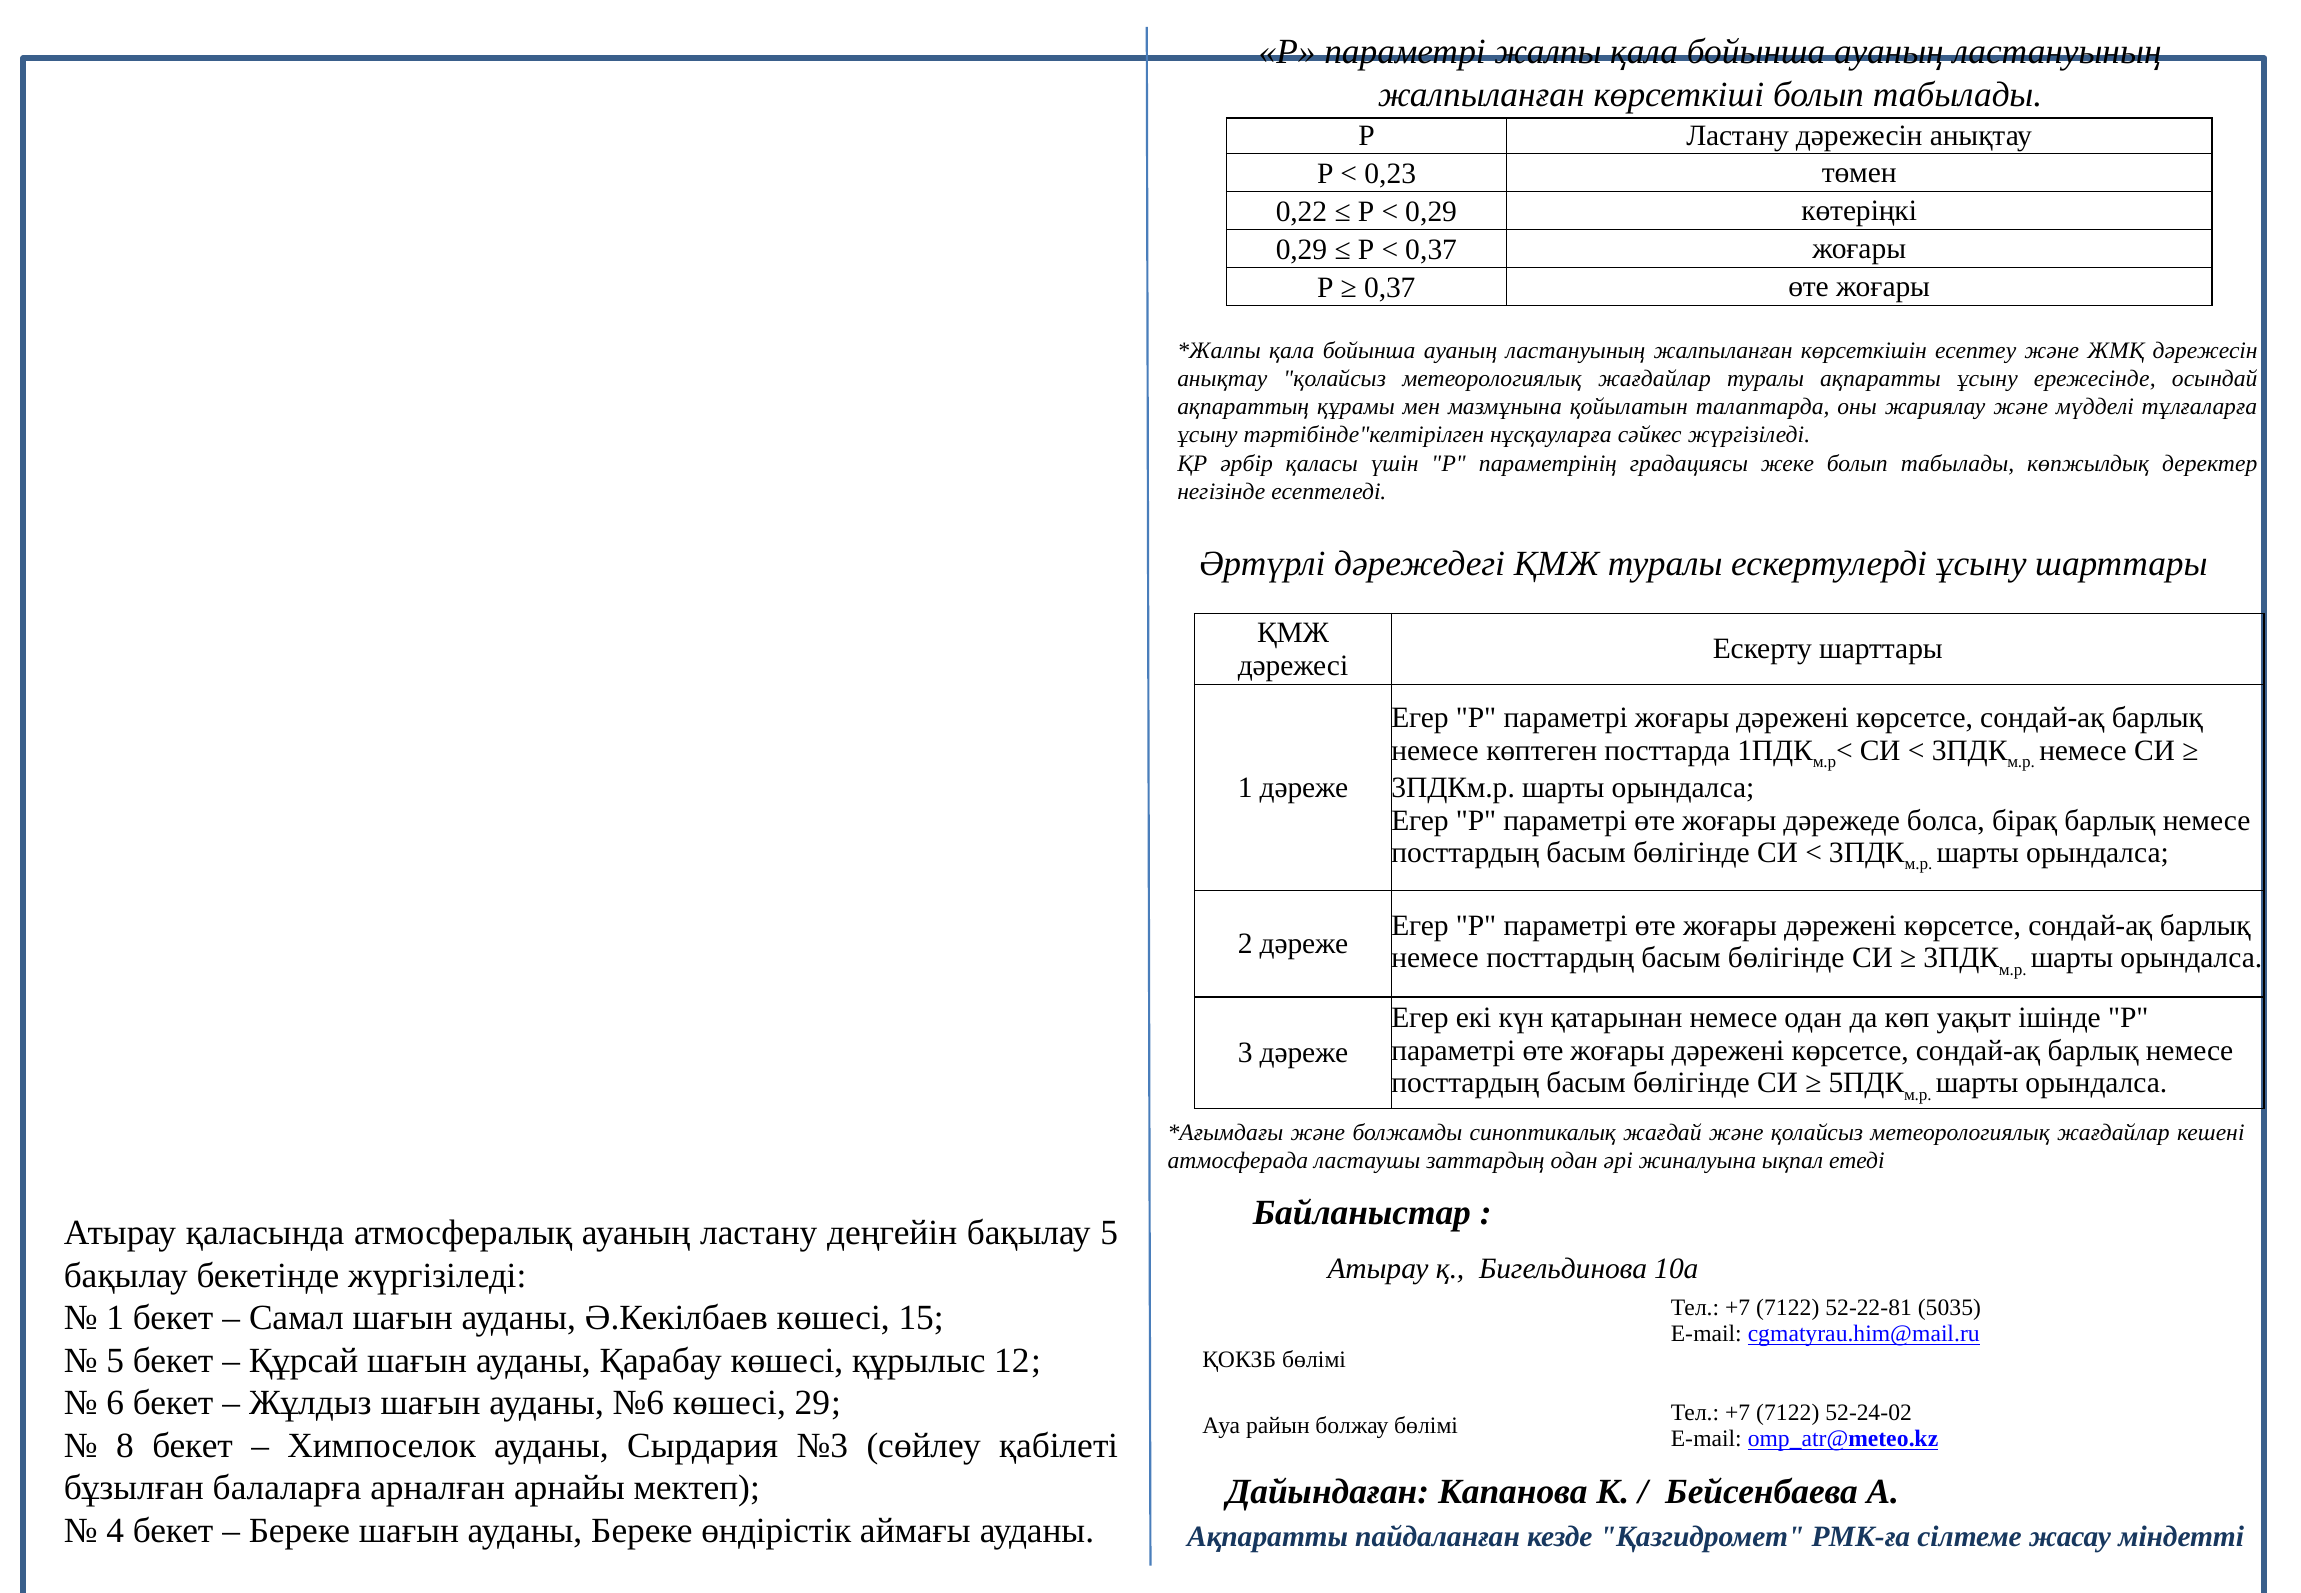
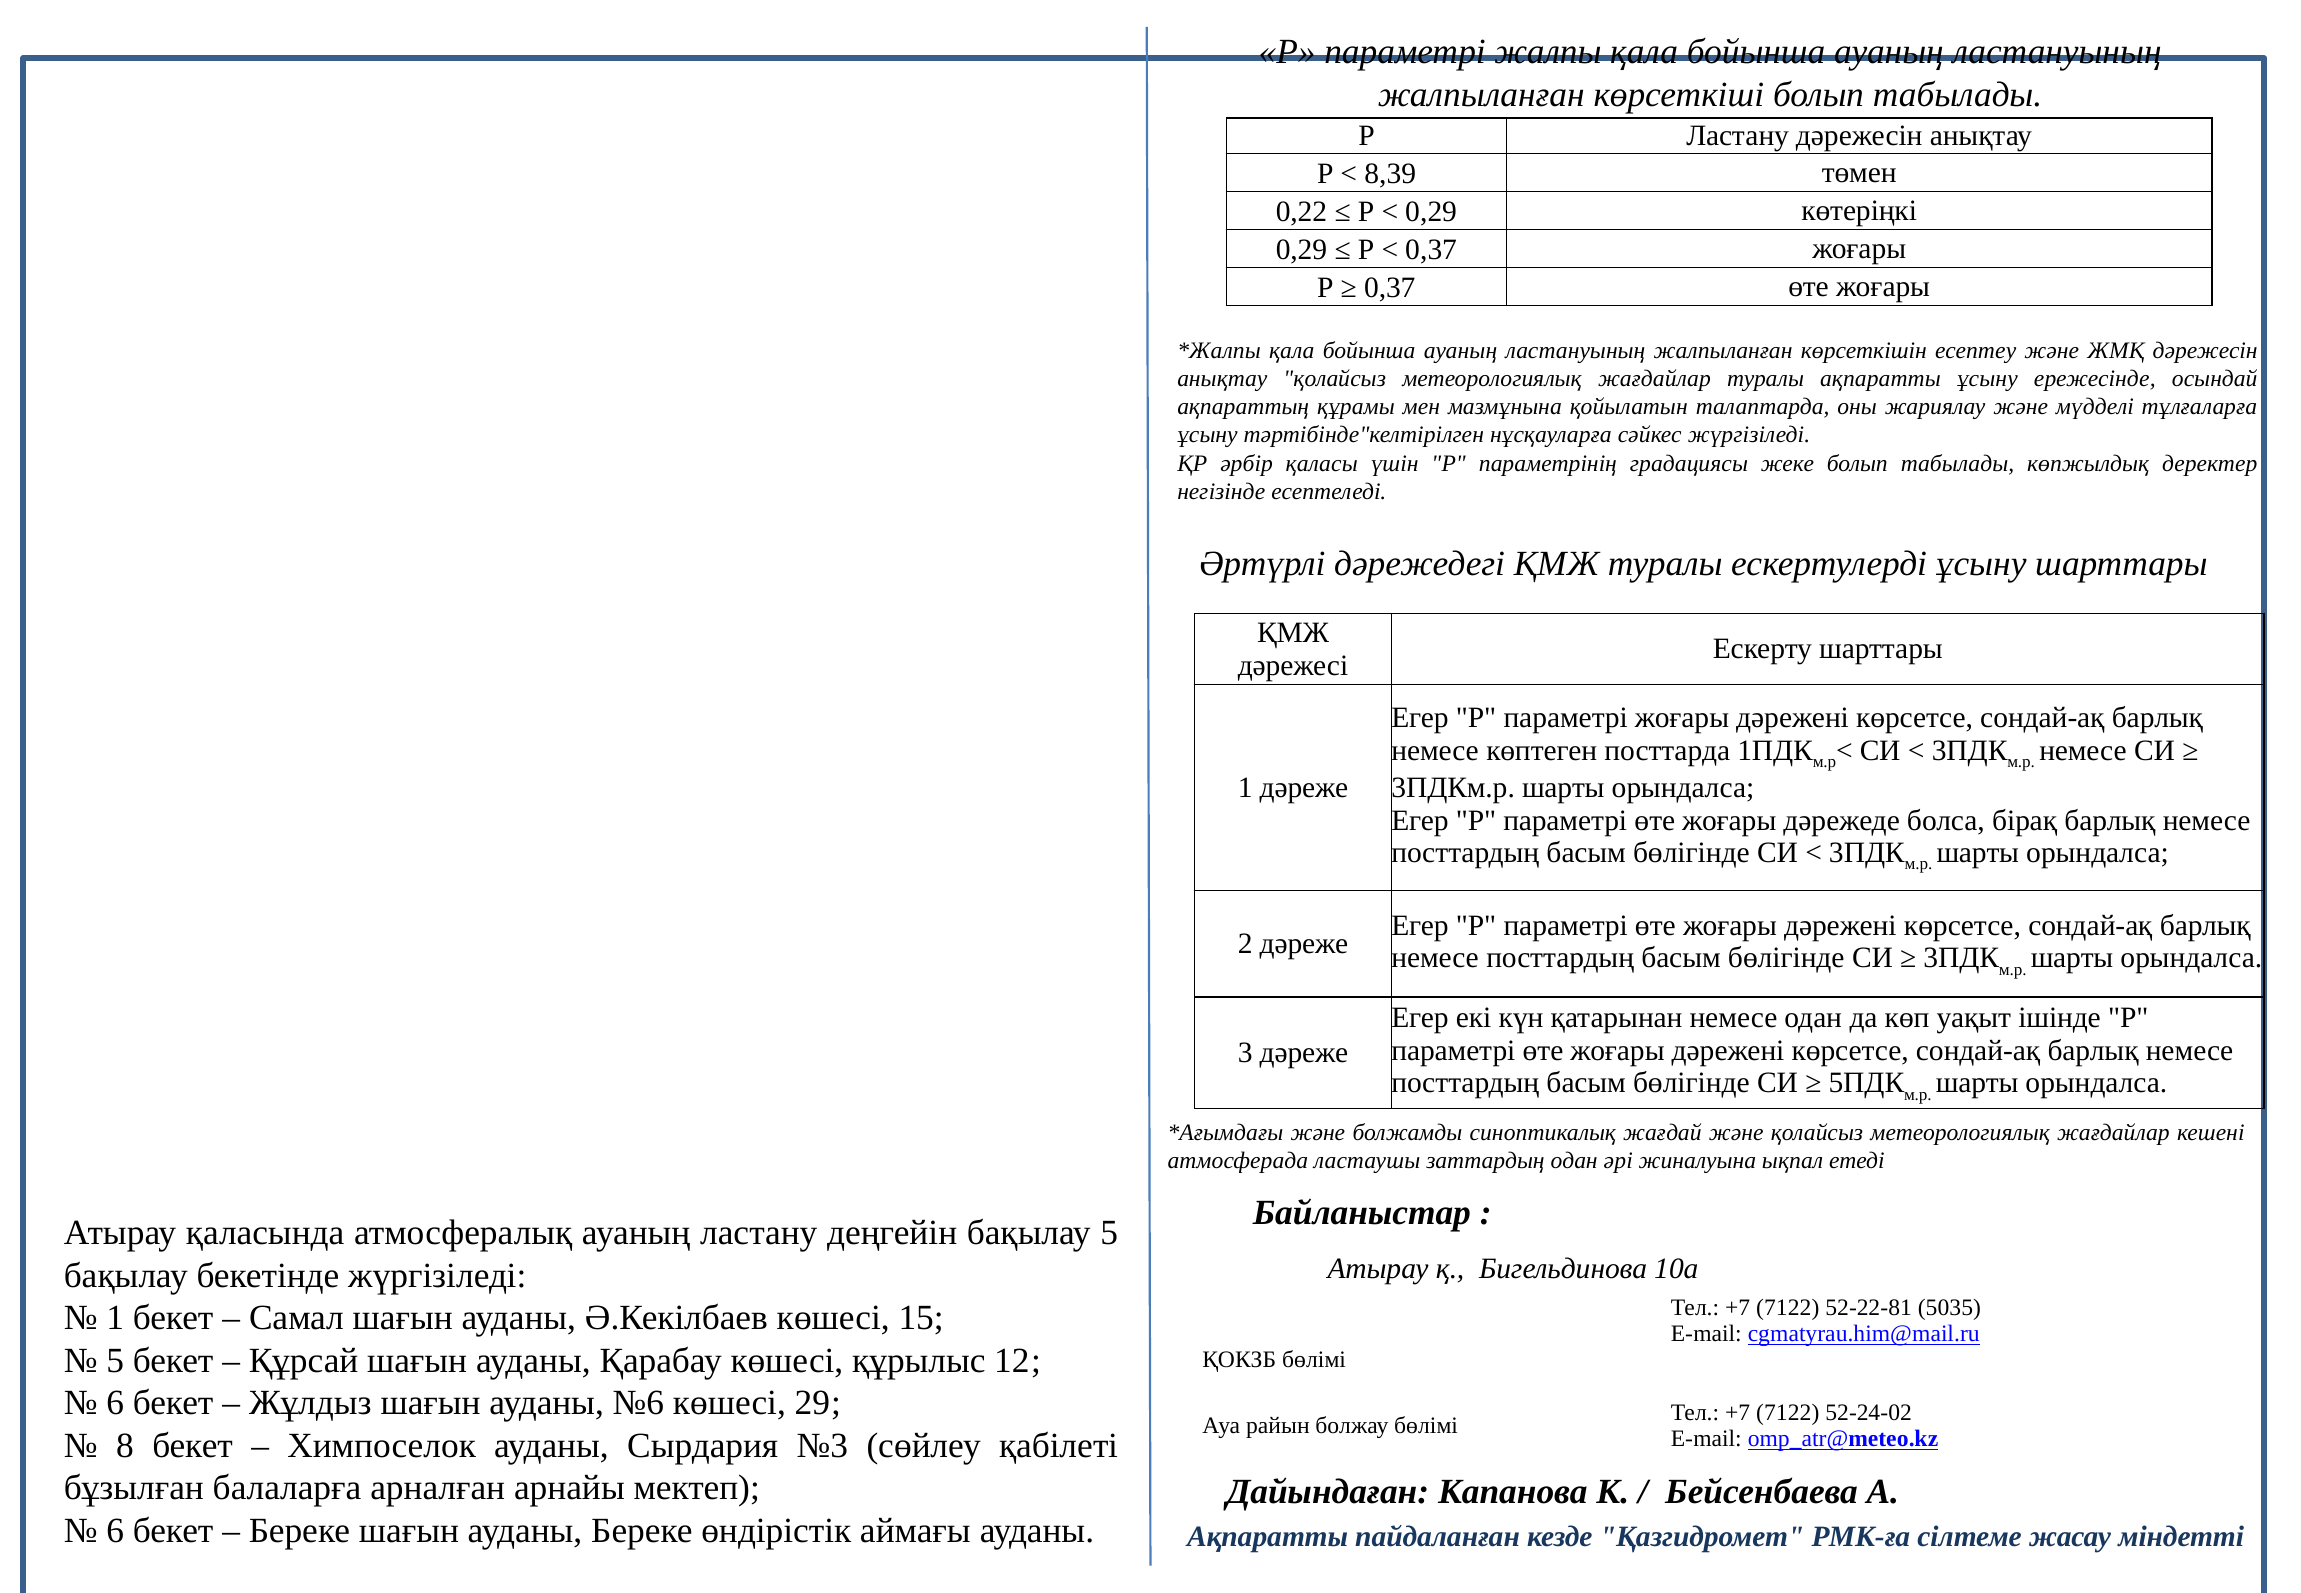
0,23: 0,23 -> 8,39 (1390, 174)
4: 4 -> 6 (115, 1531)
